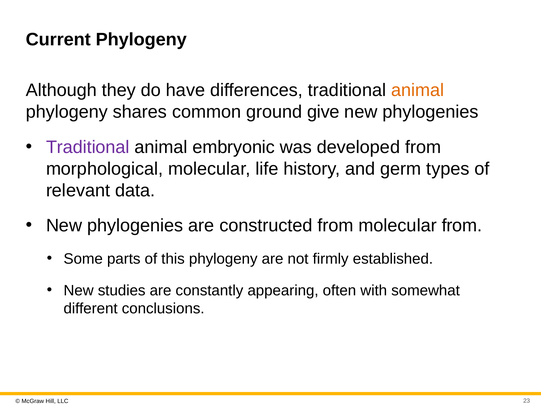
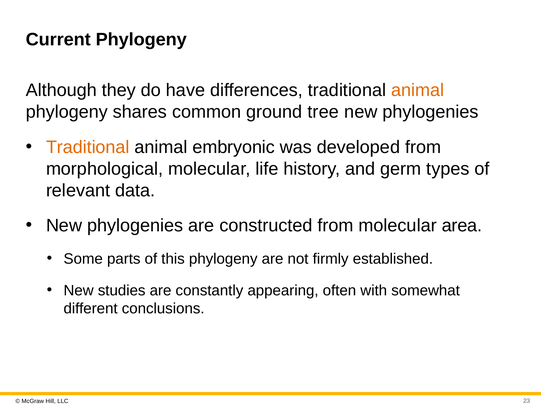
give: give -> tree (323, 112)
Traditional colour: purple -> orange (88, 147)
molecular from: from -> area (462, 226)
